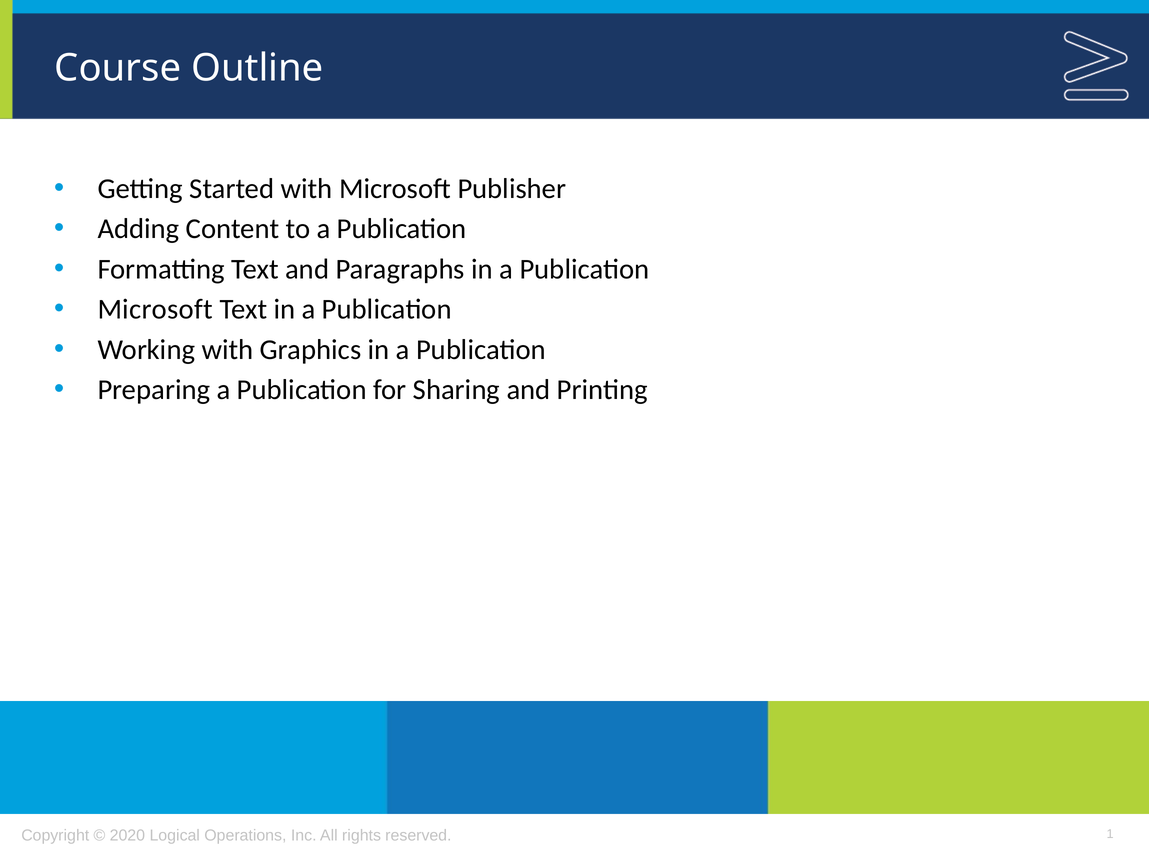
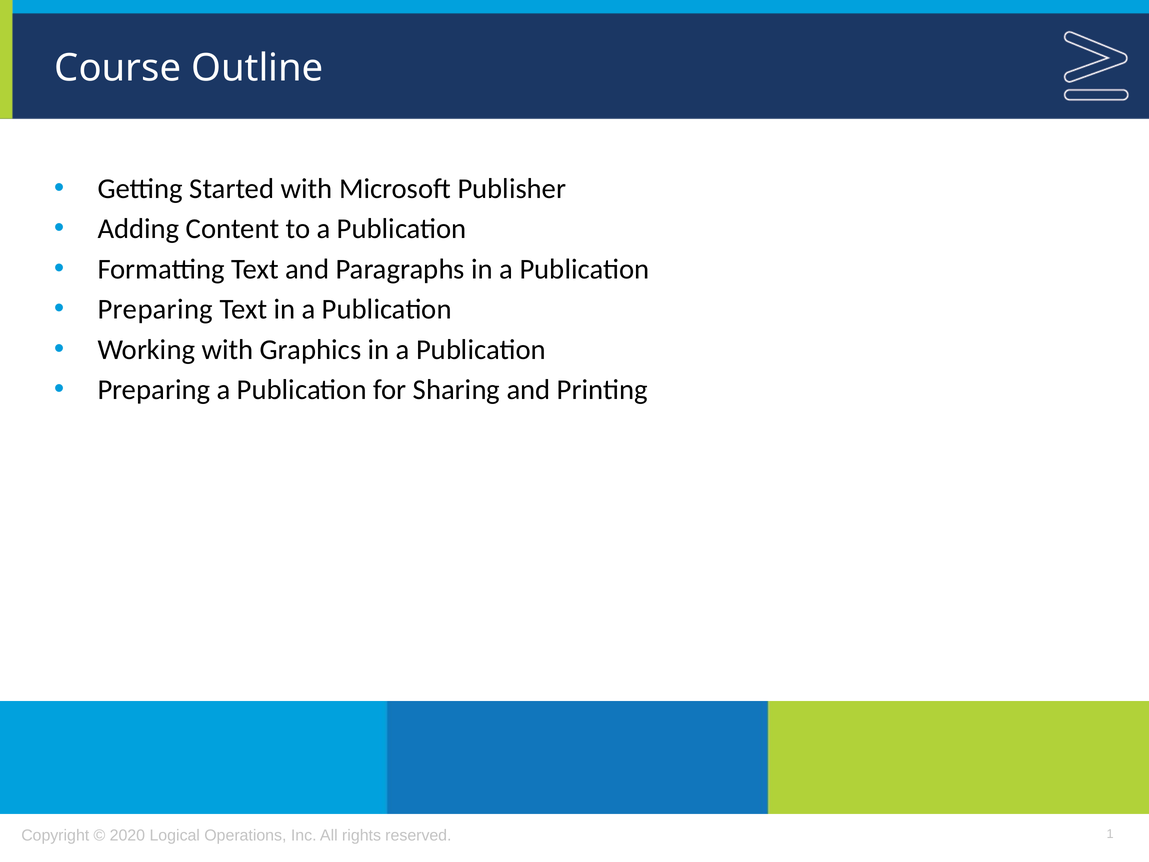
Microsoft: Microsoft -> Preparing (155, 309)
